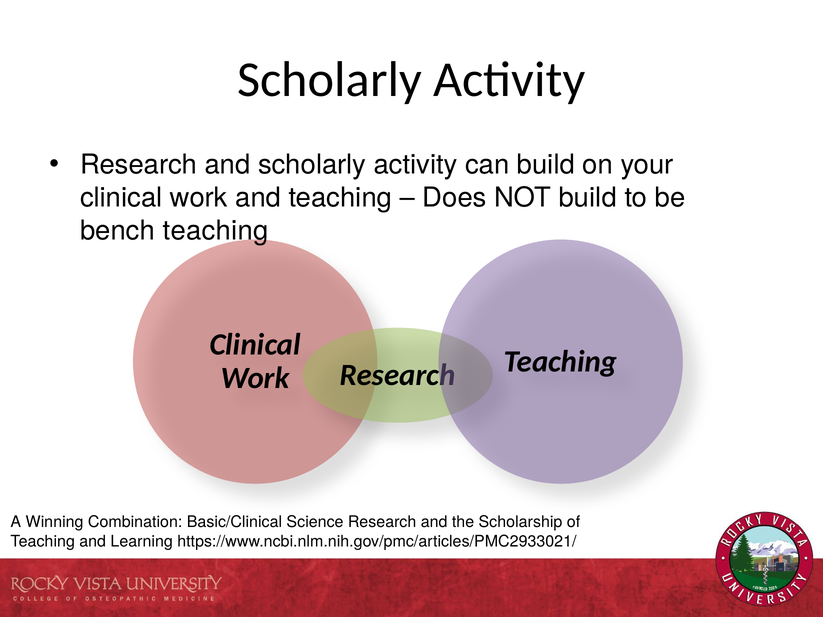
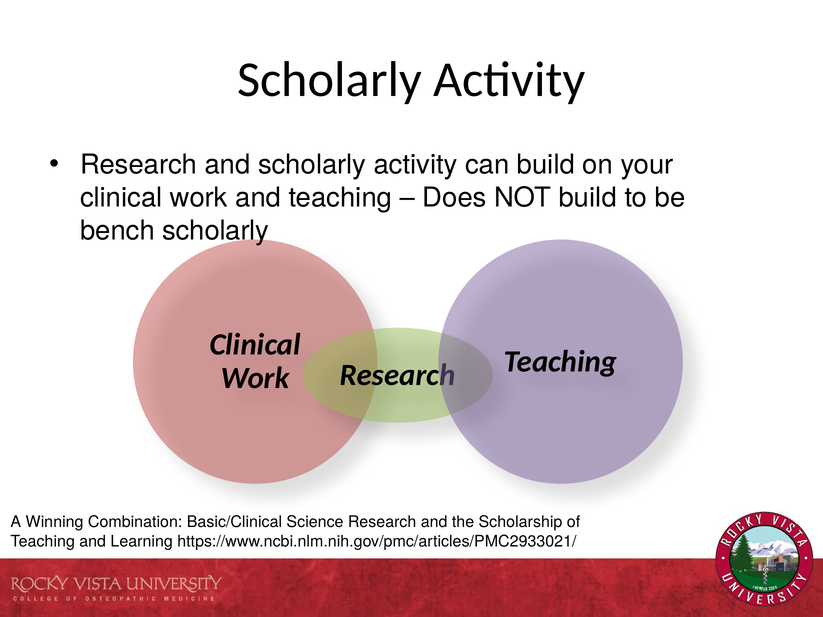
bench teaching: teaching -> scholarly (216, 231)
